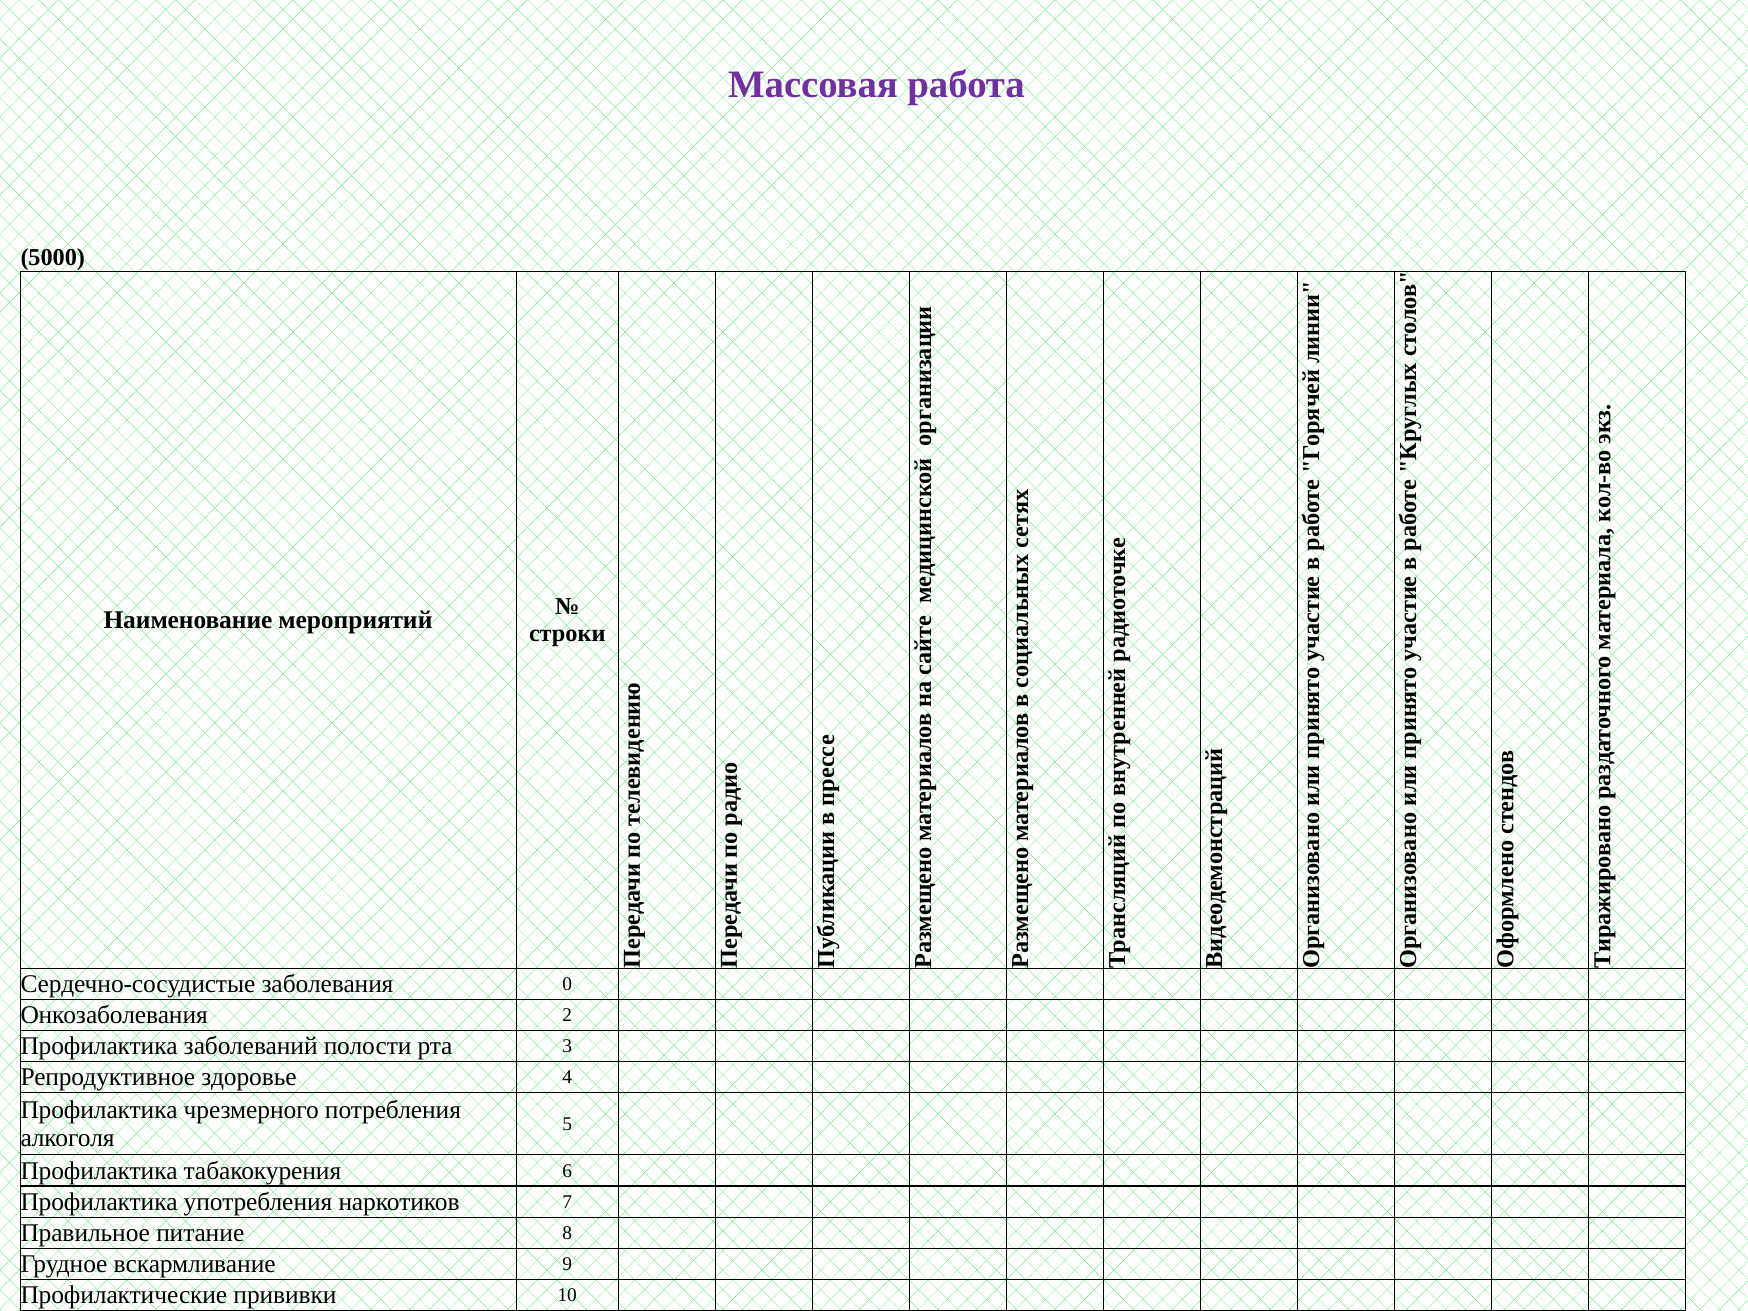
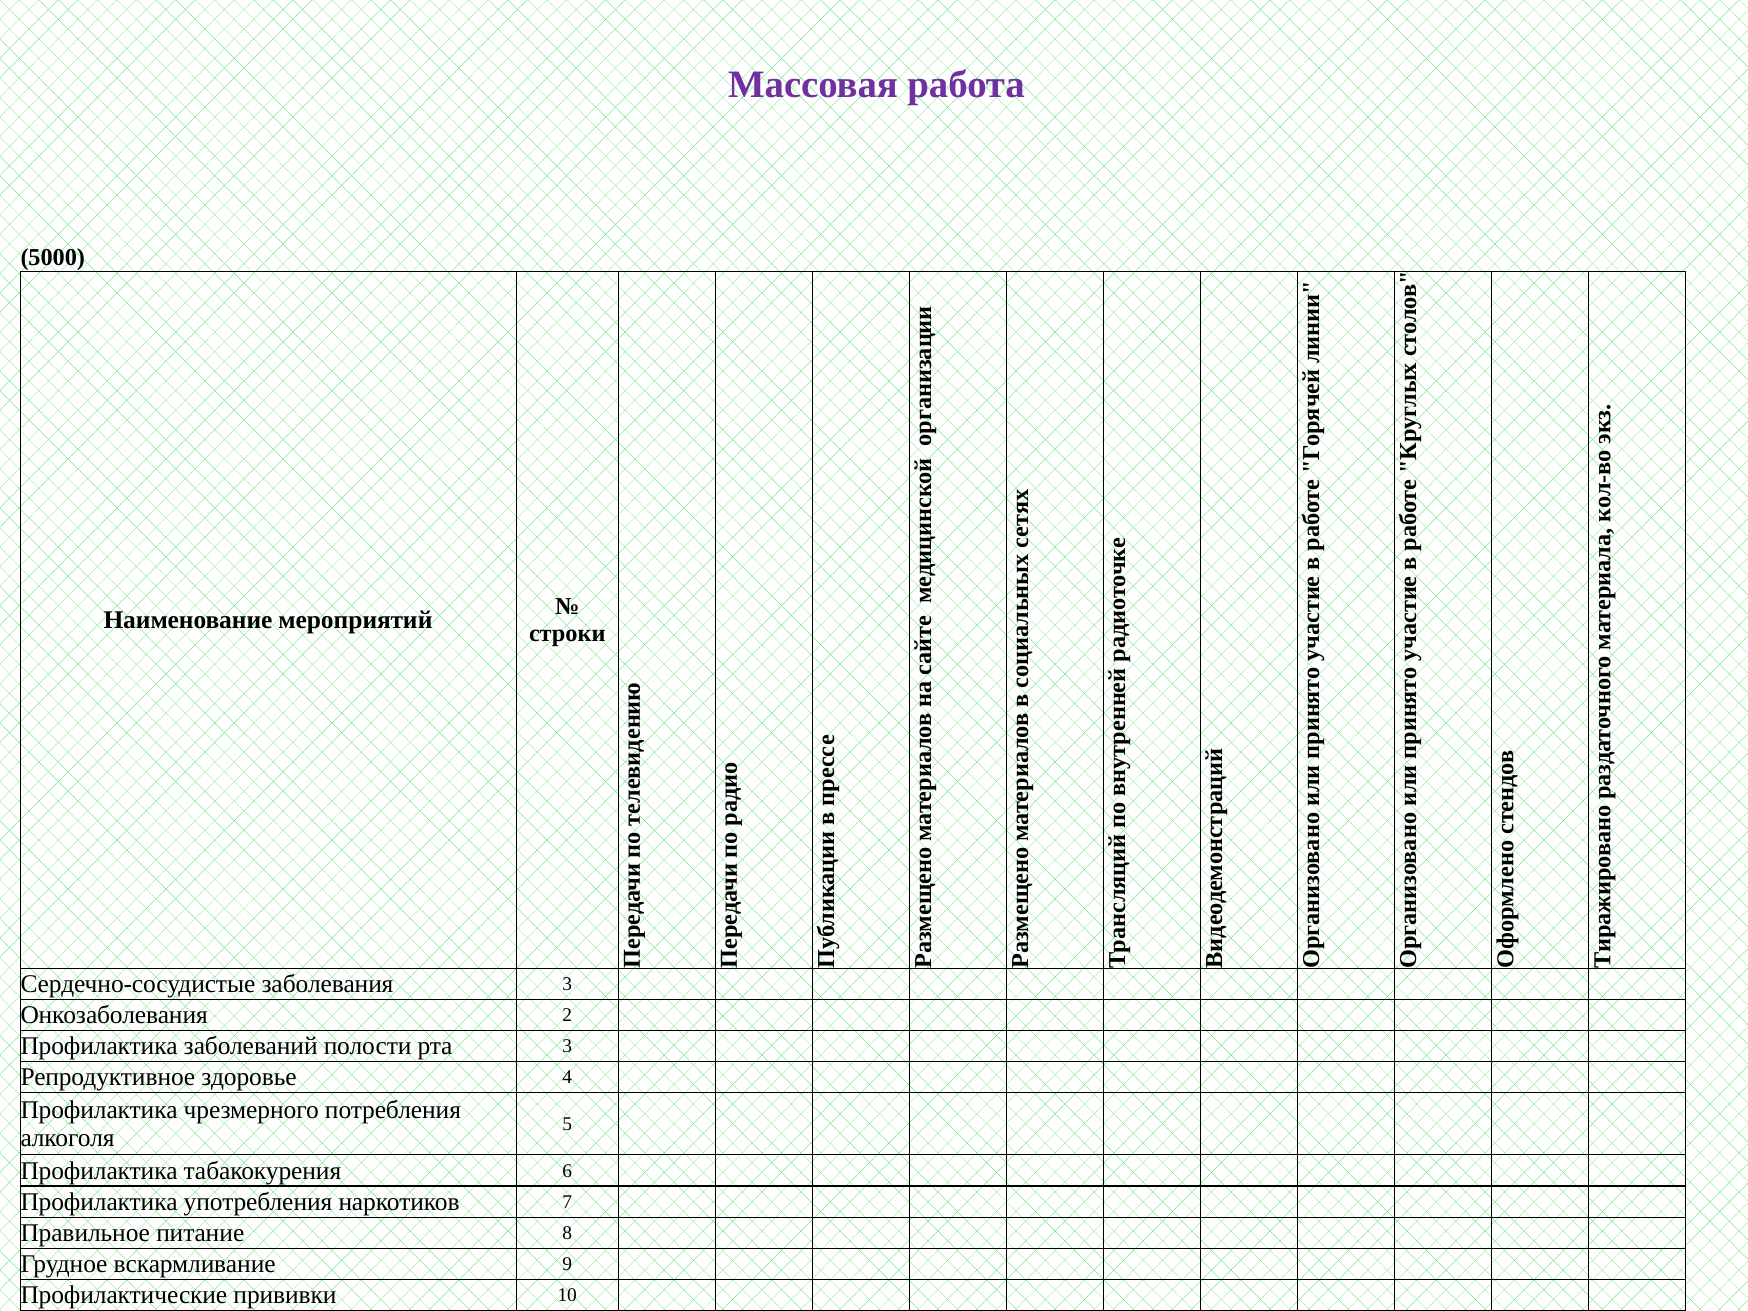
заболевания 0: 0 -> 3 (567, 984)
